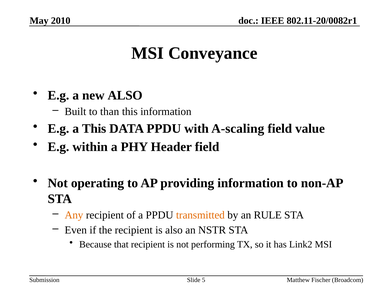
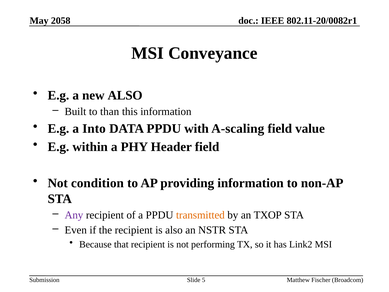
2010: 2010 -> 2058 (61, 21)
a This: This -> Into (94, 129)
operating: operating -> condition (97, 183)
Any colour: orange -> purple (74, 215)
RULE: RULE -> TXOP (268, 215)
